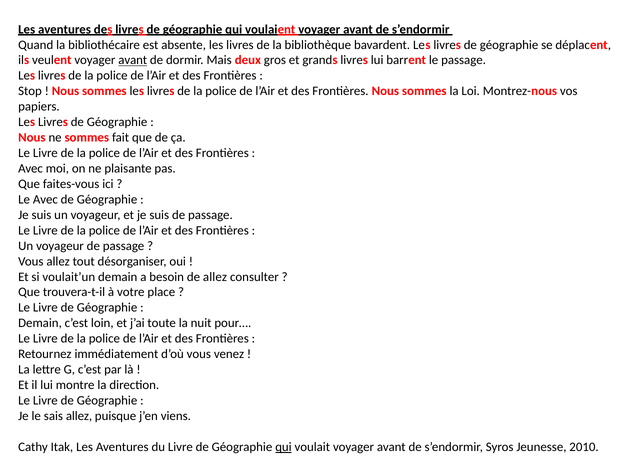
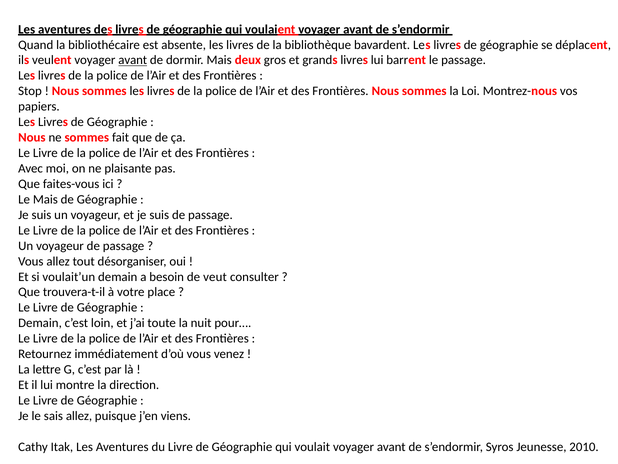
Le Avec: Avec -> Mais (45, 199)
de allez: allez -> veut (215, 276)
qui underline: present -> none (283, 446)
